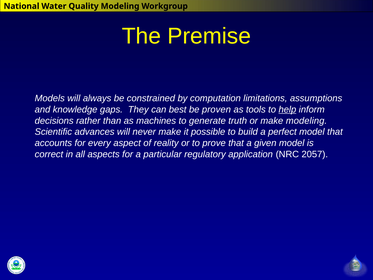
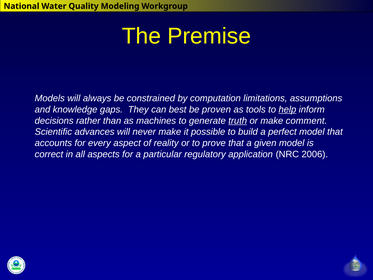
truth underline: none -> present (238, 121)
make modeling: modeling -> comment (306, 121)
2057: 2057 -> 2006 (315, 154)
